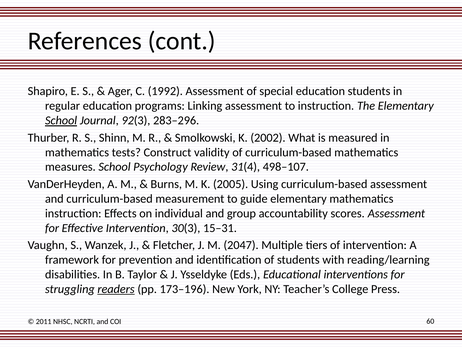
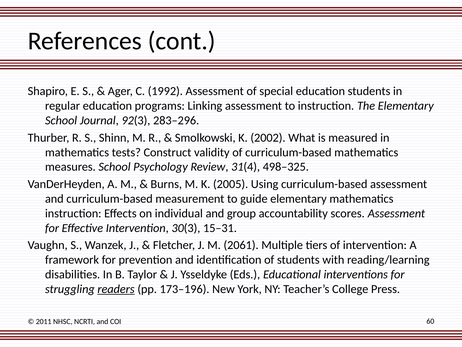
School underline: present -> none (61, 120)
498–107: 498–107 -> 498–325 (286, 167)
2047: 2047 -> 2061 (241, 245)
